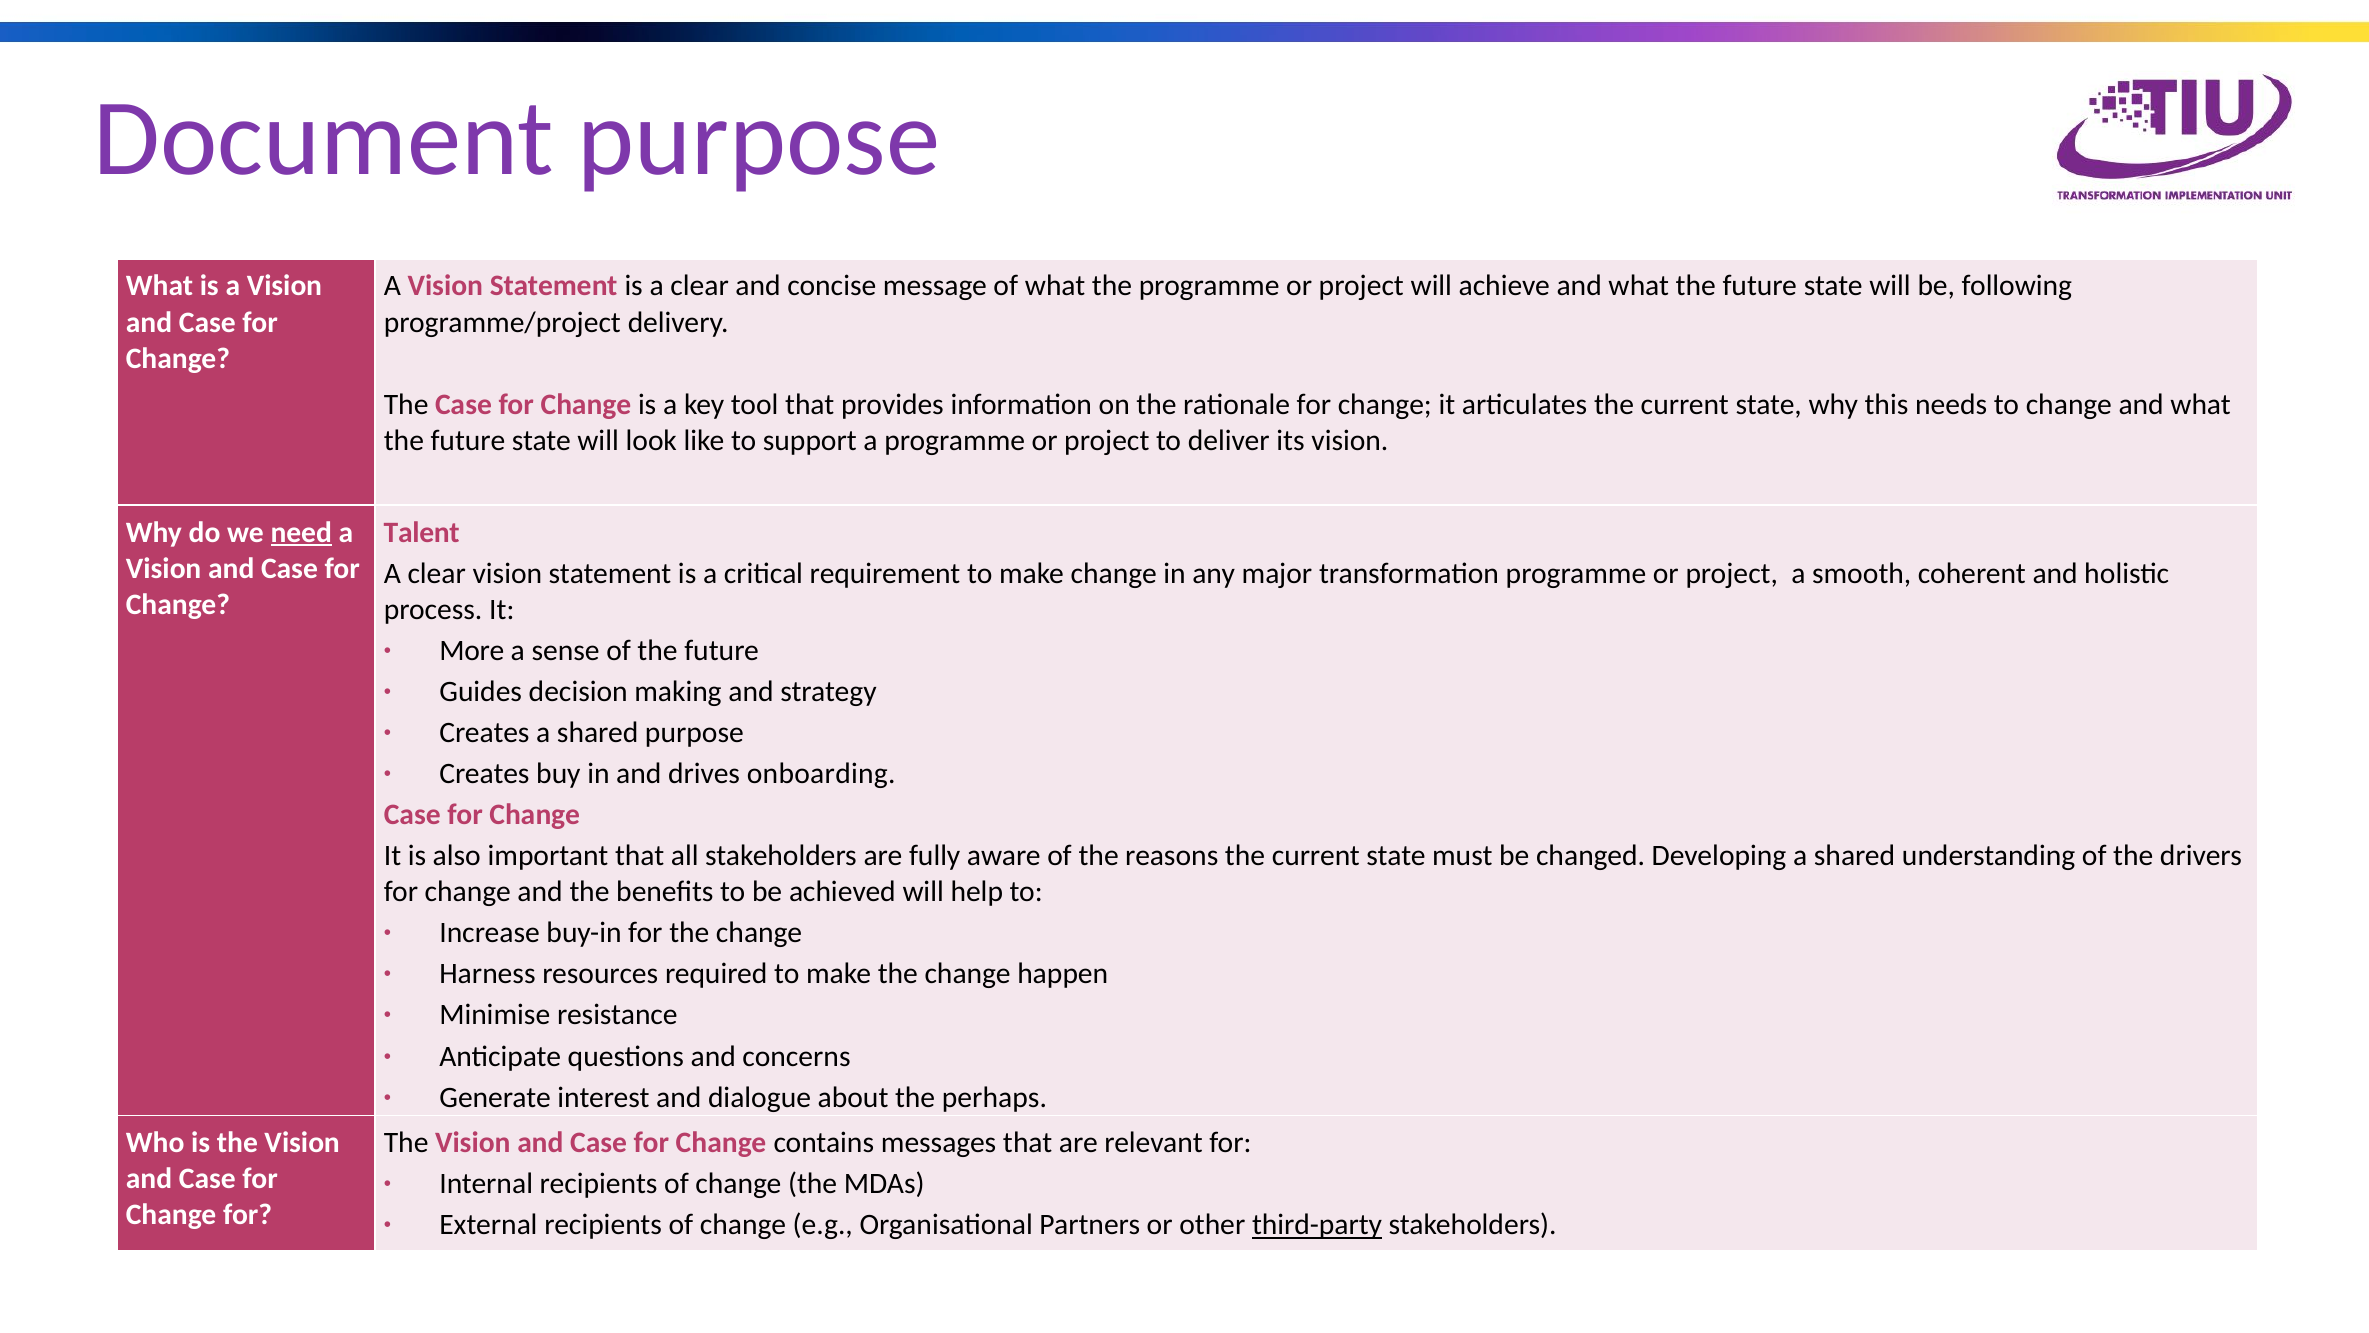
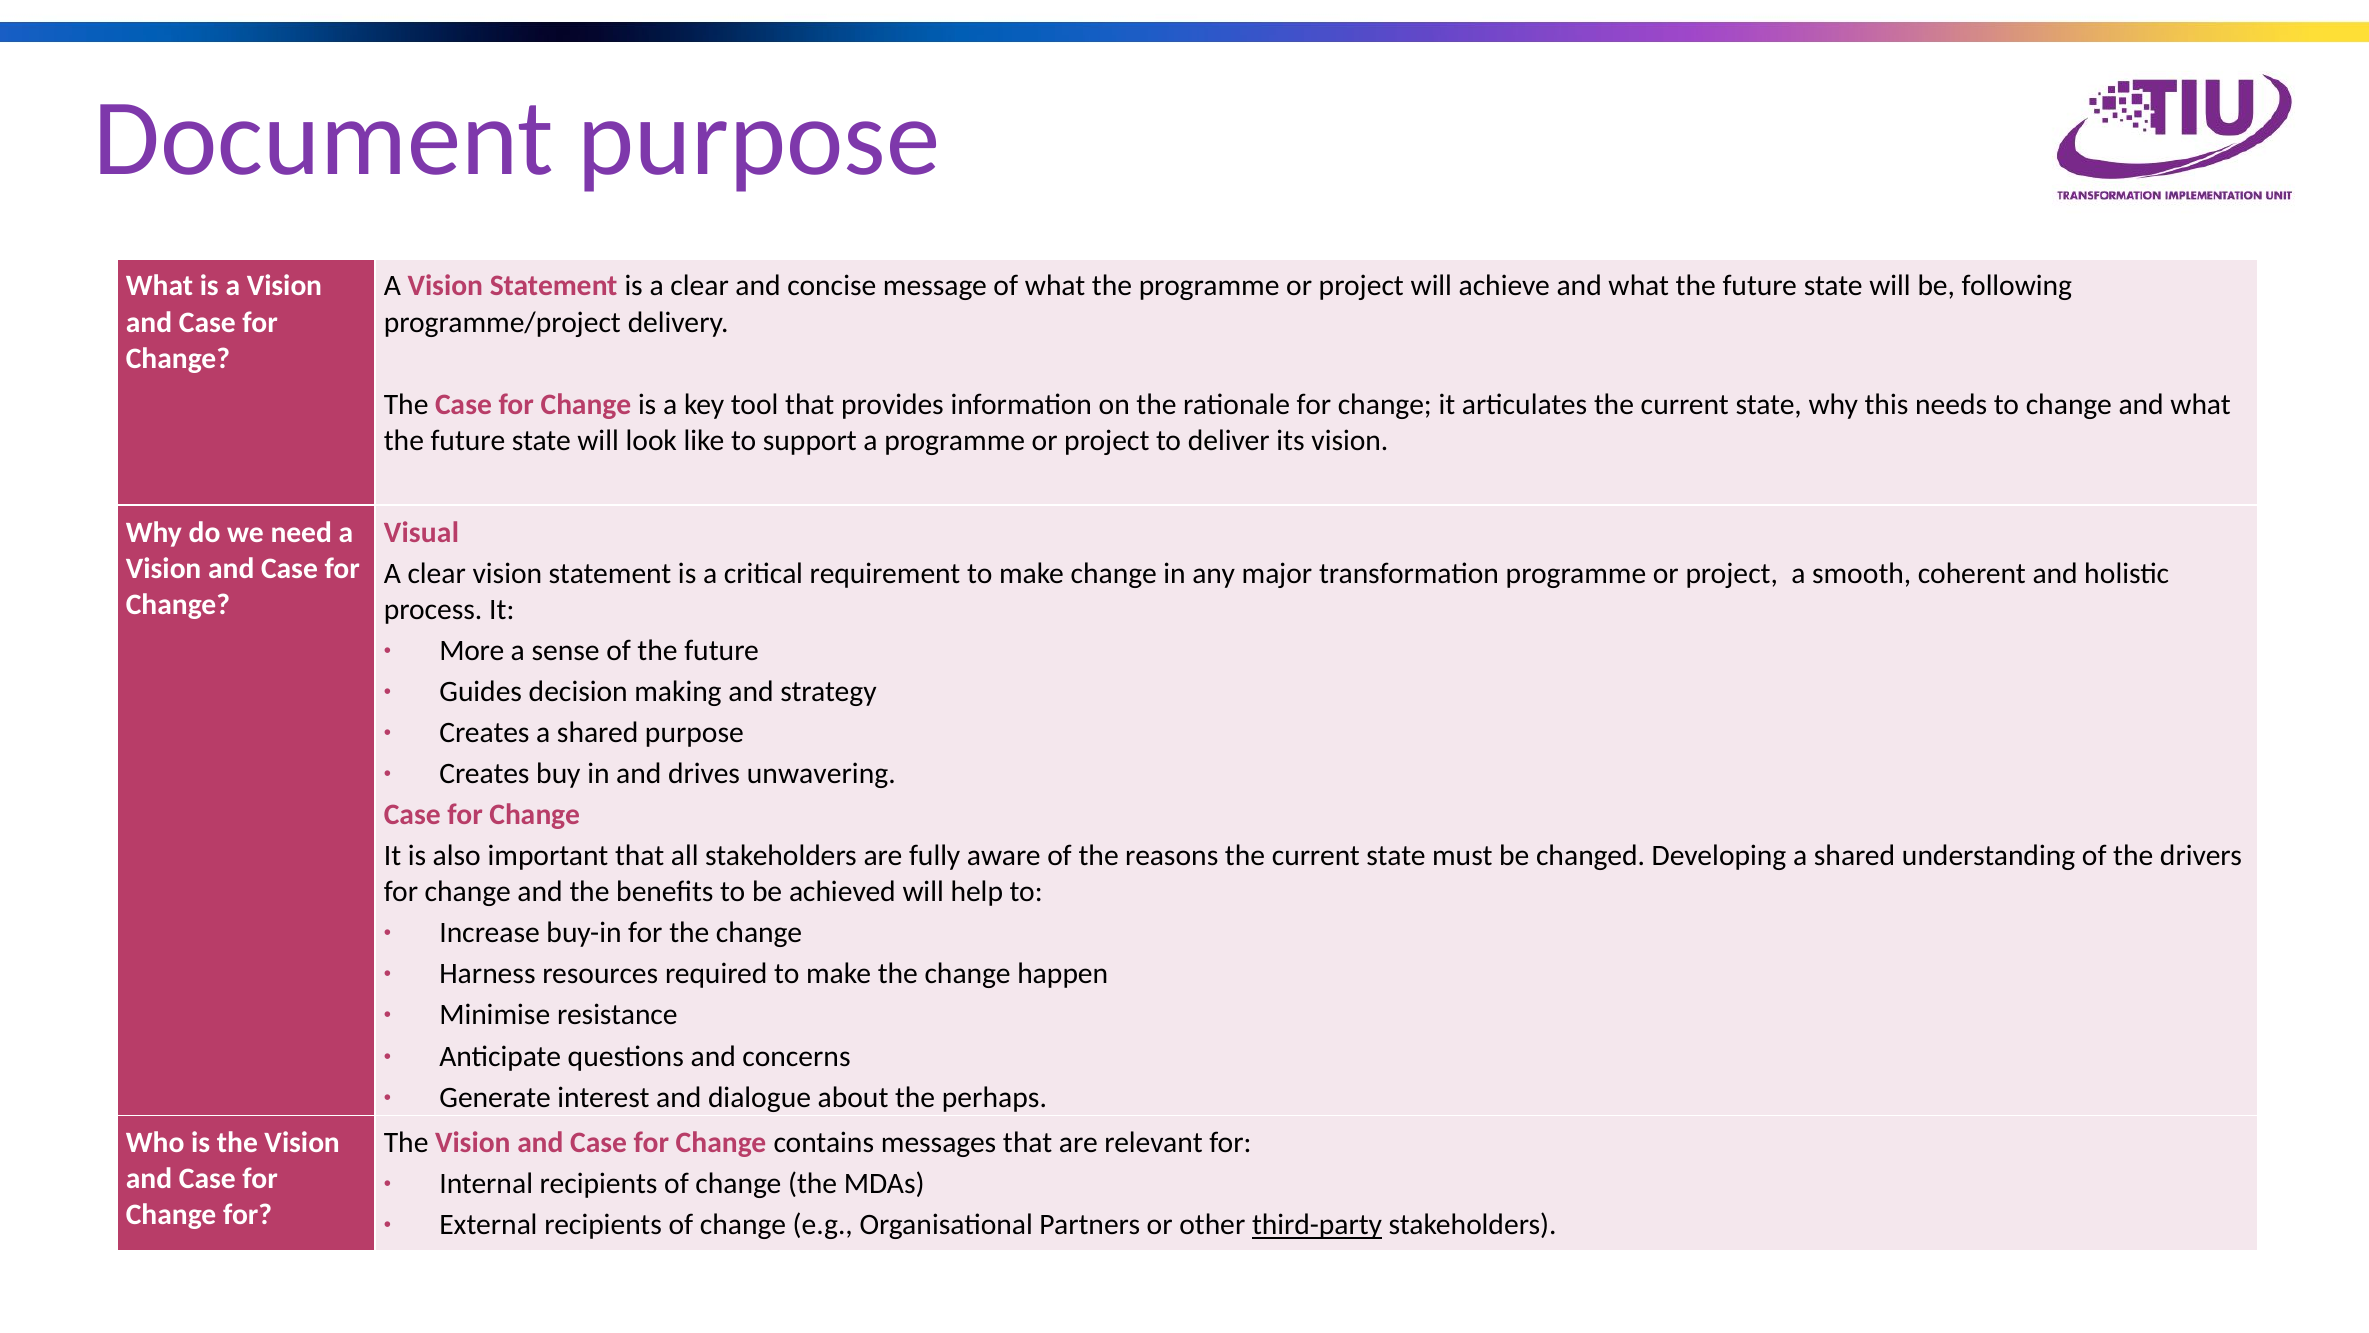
need underline: present -> none (301, 532)
Talent: Talent -> Visual (421, 532)
onboarding: onboarding -> unwavering (821, 773)
